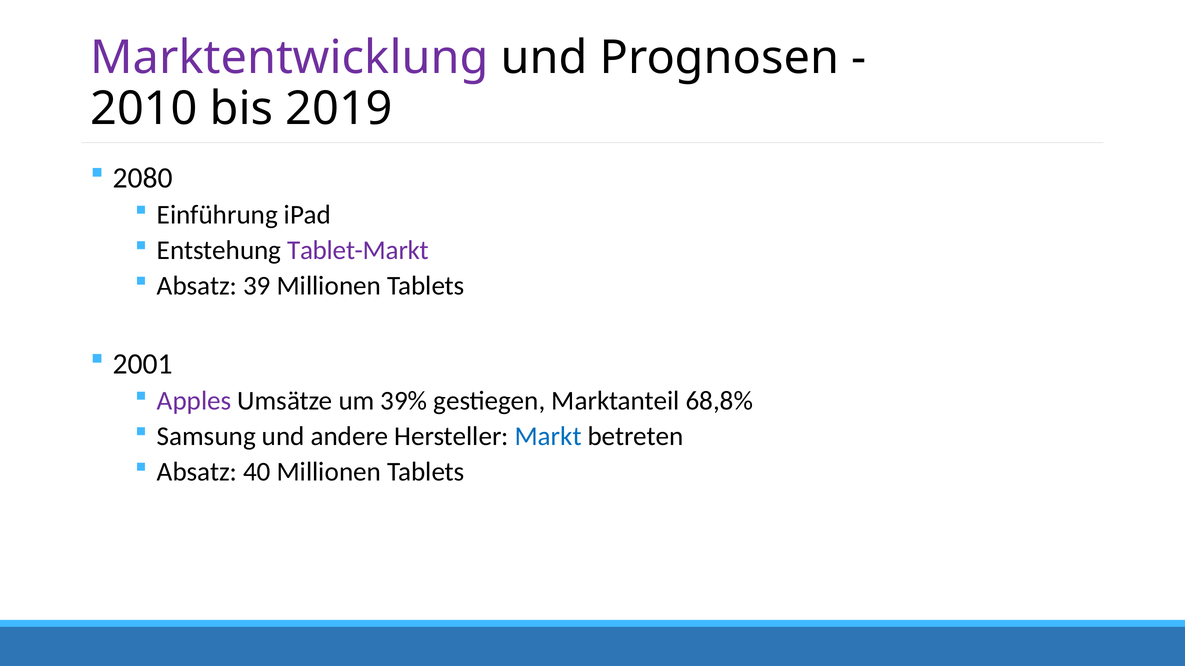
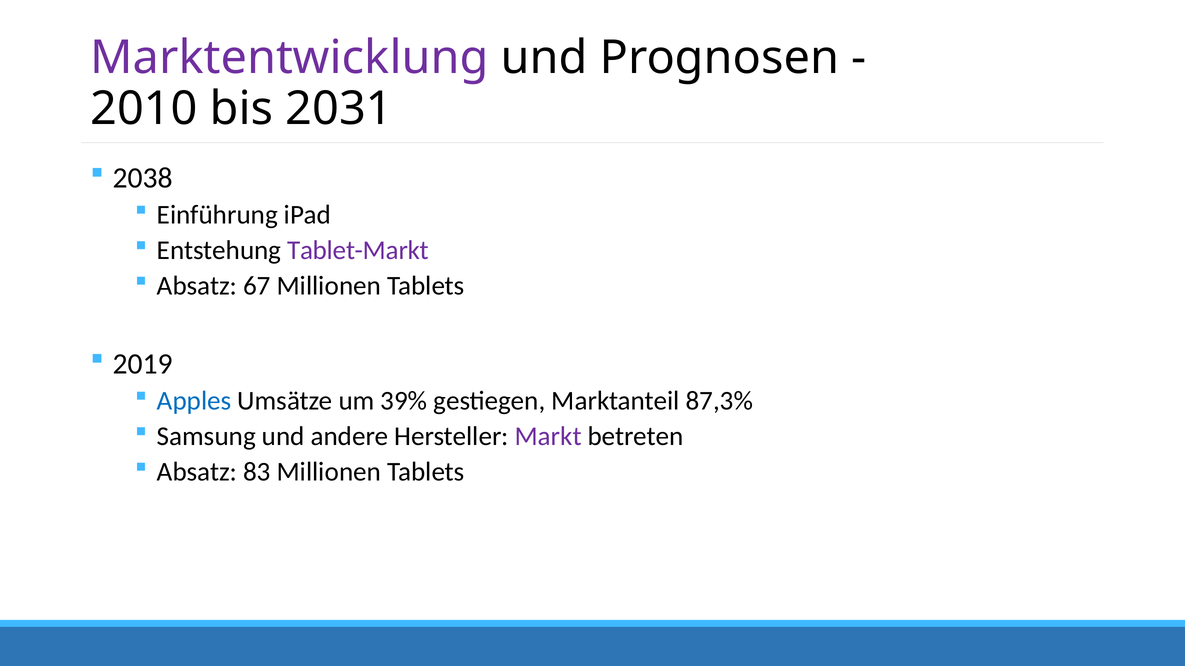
2019: 2019 -> 2031 (339, 109)
2080: 2080 -> 2038 (143, 178)
39: 39 -> 67 (257, 286)
2001: 2001 -> 2019 (143, 364)
Apples colour: purple -> blue (194, 401)
68,8%: 68,8% -> 87,3% (719, 401)
Markt colour: blue -> purple (548, 437)
40: 40 -> 83 (257, 472)
